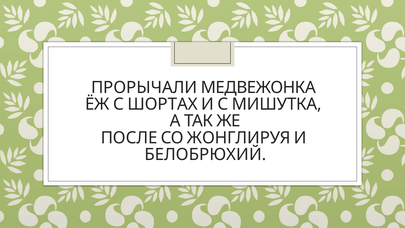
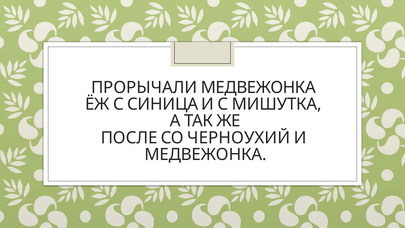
ШОРТАХ: ШОРТАХ -> СИНИЦА (163, 104)
ЖОНГЛИРУЯ: ЖОНГЛИРУЯ -> ЧЕРНОУХИЙ (239, 138)
БЕЛОБРЮХИЙ: БЕЛОБРЮХИЙ -> МЕДВЕЖОНКА (205, 155)
